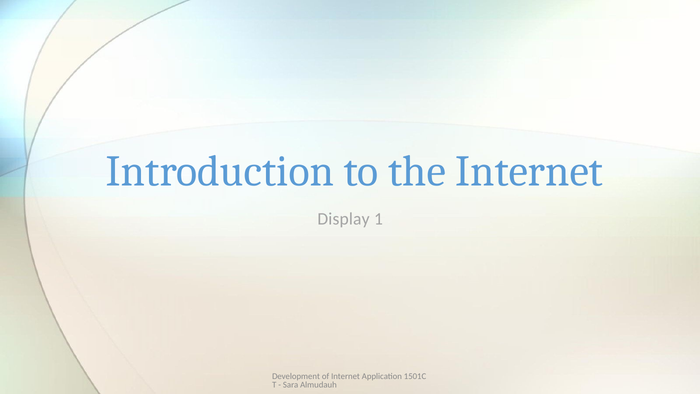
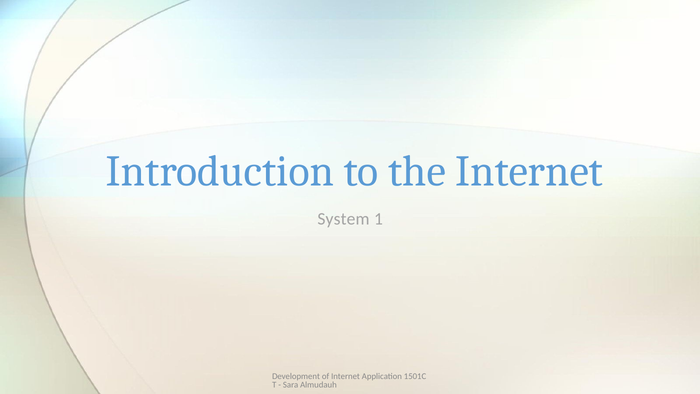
Display: Display -> System (343, 219)
